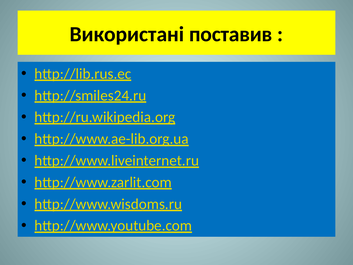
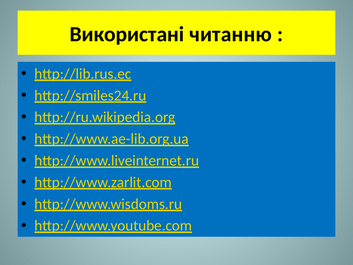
поставив: поставив -> читанню (231, 34)
